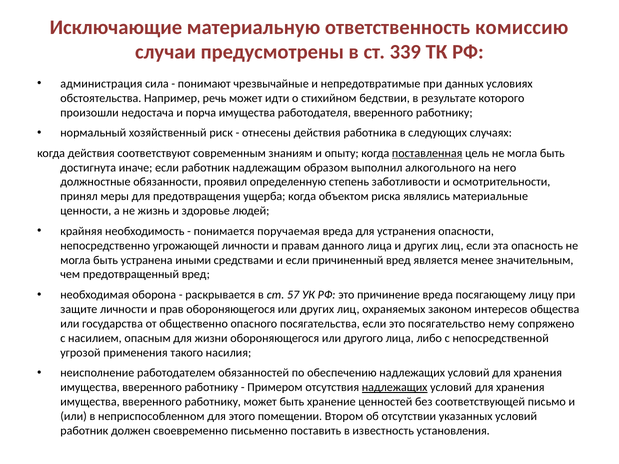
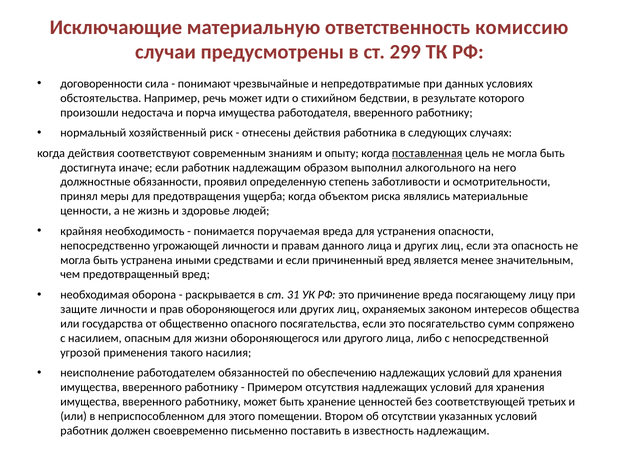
339: 339 -> 299 (405, 52)
администрация: администрация -> договоренности (101, 84)
57: 57 -> 31 (293, 295)
нему: нему -> сумм (501, 324)
надлежащих underline: present -> none (395, 388)
письмо: письмо -> третьих (547, 402)
известность установления: установления -> надлежащим (453, 431)
